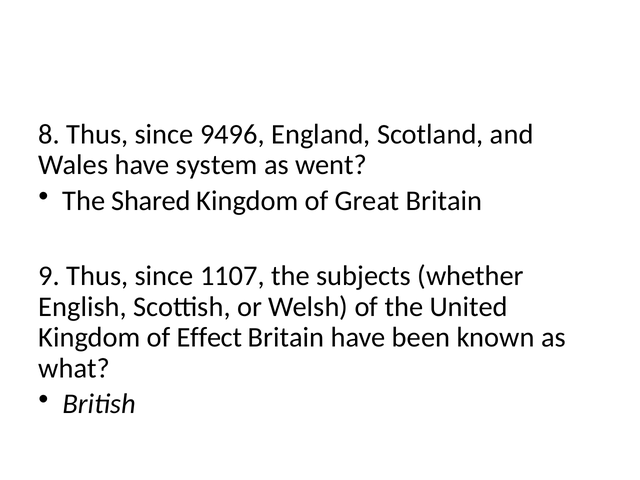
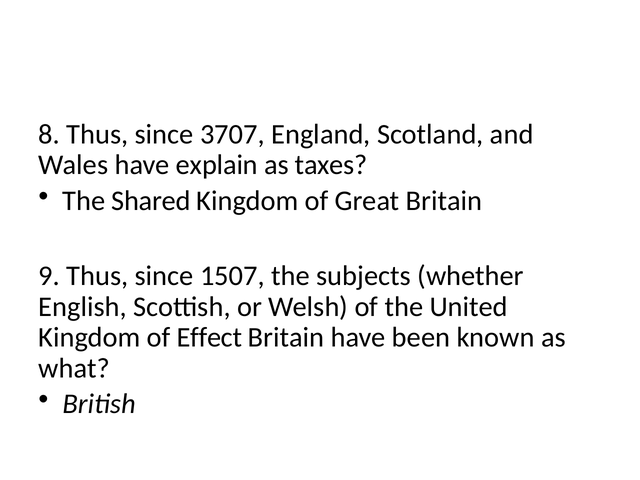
9496: 9496 -> 3707 (232, 134)
system: system -> explain (217, 165)
went: went -> taxes (331, 165)
1107: 1107 -> 1507 (232, 276)
